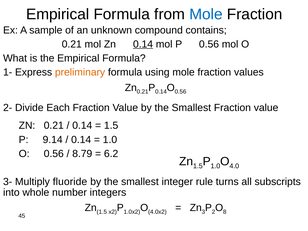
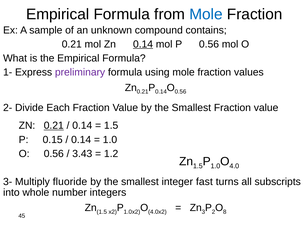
preliminary colour: orange -> purple (80, 72)
0.21 underline: none -> present (54, 126)
9.14: 9.14 -> 0.15 (53, 140)
8.79: 8.79 -> 3.43 (82, 154)
6.2: 6.2 -> 1.2 (111, 154)
rule: rule -> fast (204, 182)
